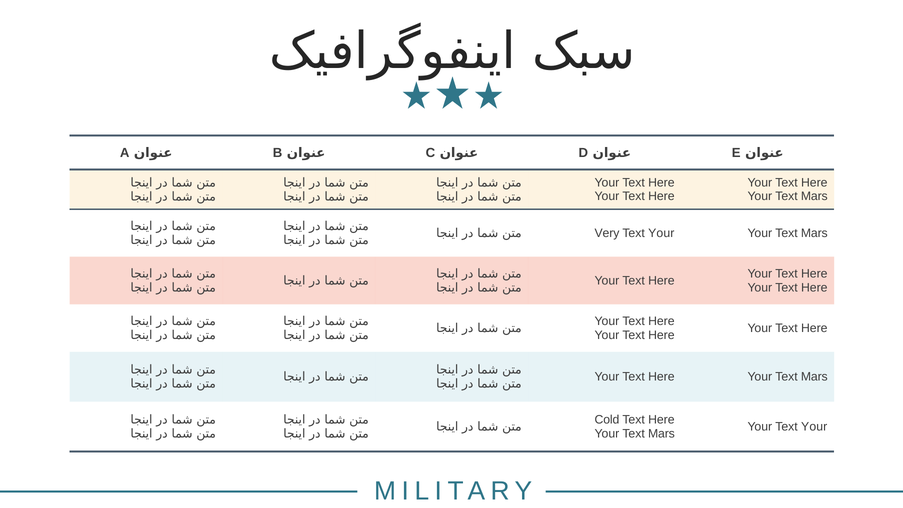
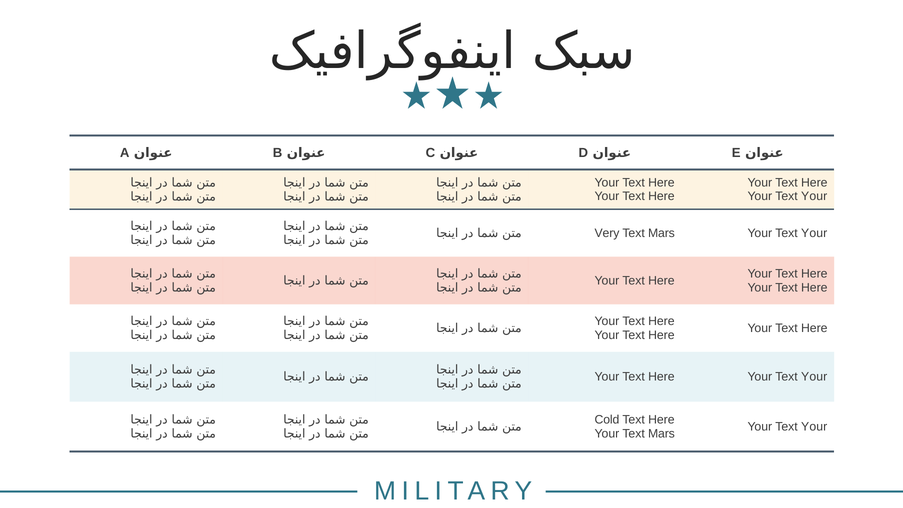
Mars: Mars -> Your (814, 196)
Your: Your -> Mars (661, 233)
Mars: Mars -> Your (814, 233)
Mars: Mars -> Your (814, 377)
